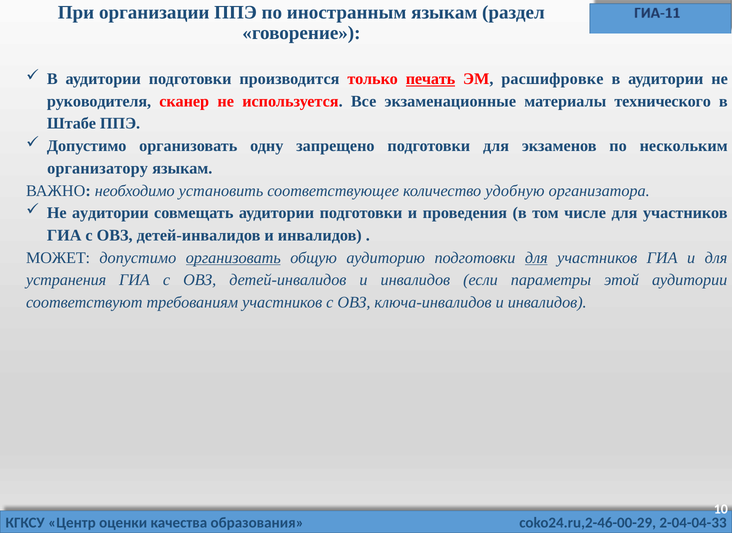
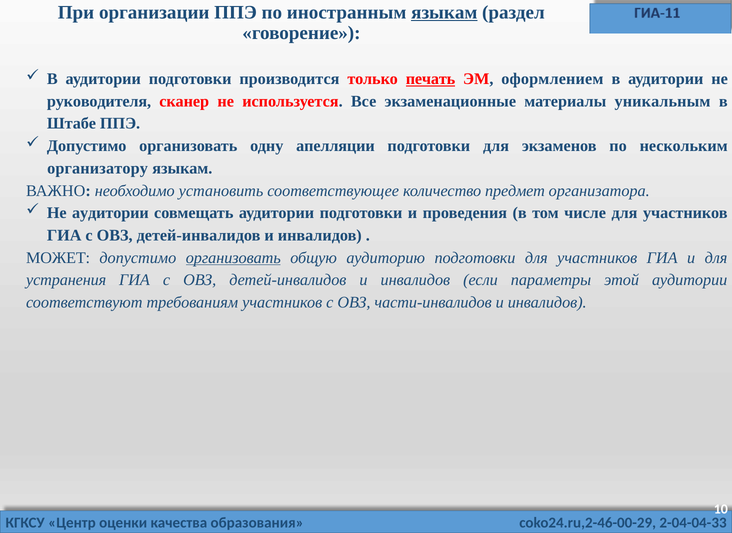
языкам underline: none -> present (444, 12)
расшифровке: расшифровке -> оформлением (552, 79)
технического: технического -> уникальным (663, 101)
запрещено: запрещено -> апелляции (335, 146)
удобную: удобную -> предмет (515, 191)
для underline: present -> none (536, 258)
ключа-инвалидов: ключа-инвалидов -> части-инвалидов (433, 302)
